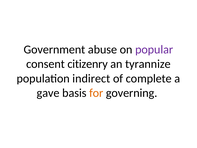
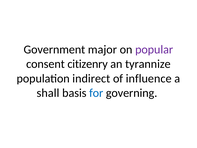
abuse: abuse -> major (102, 49)
complete: complete -> influence (149, 78)
gave: gave -> shall (48, 93)
for colour: orange -> blue (96, 93)
